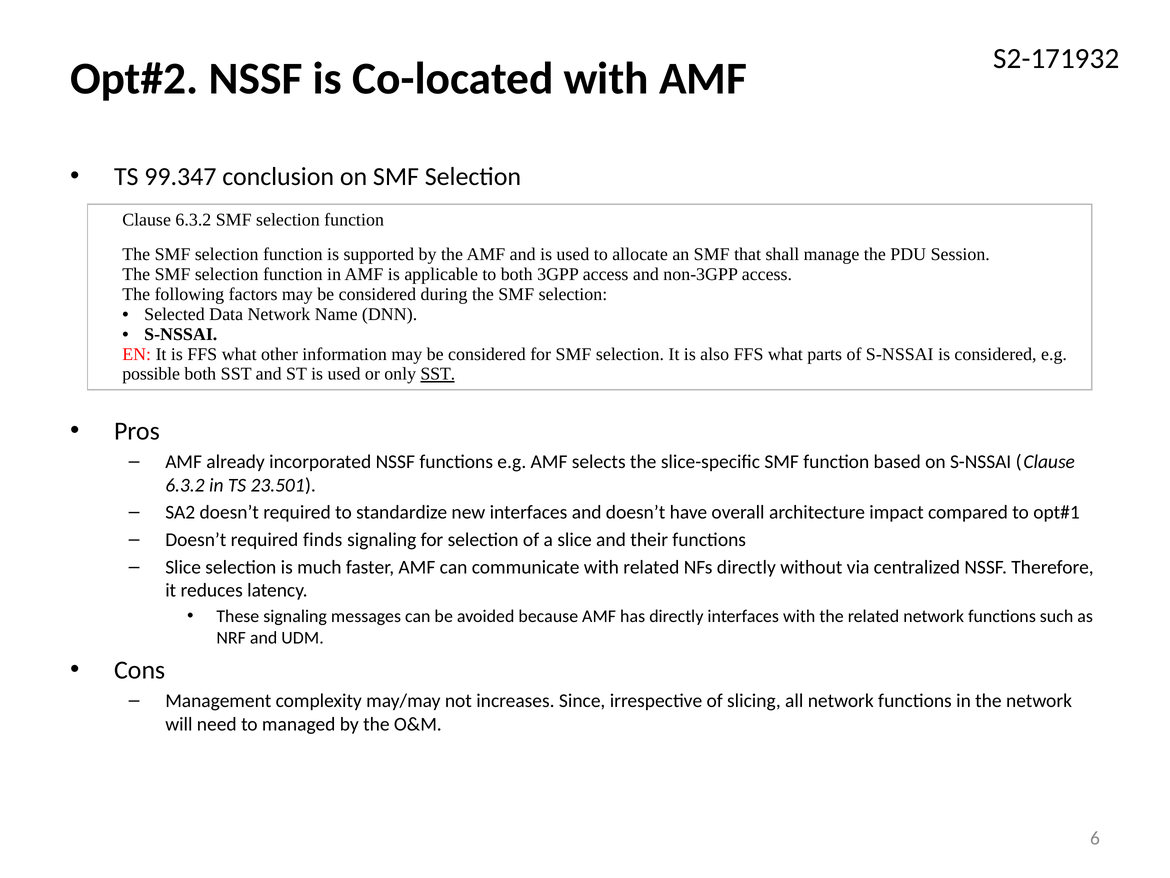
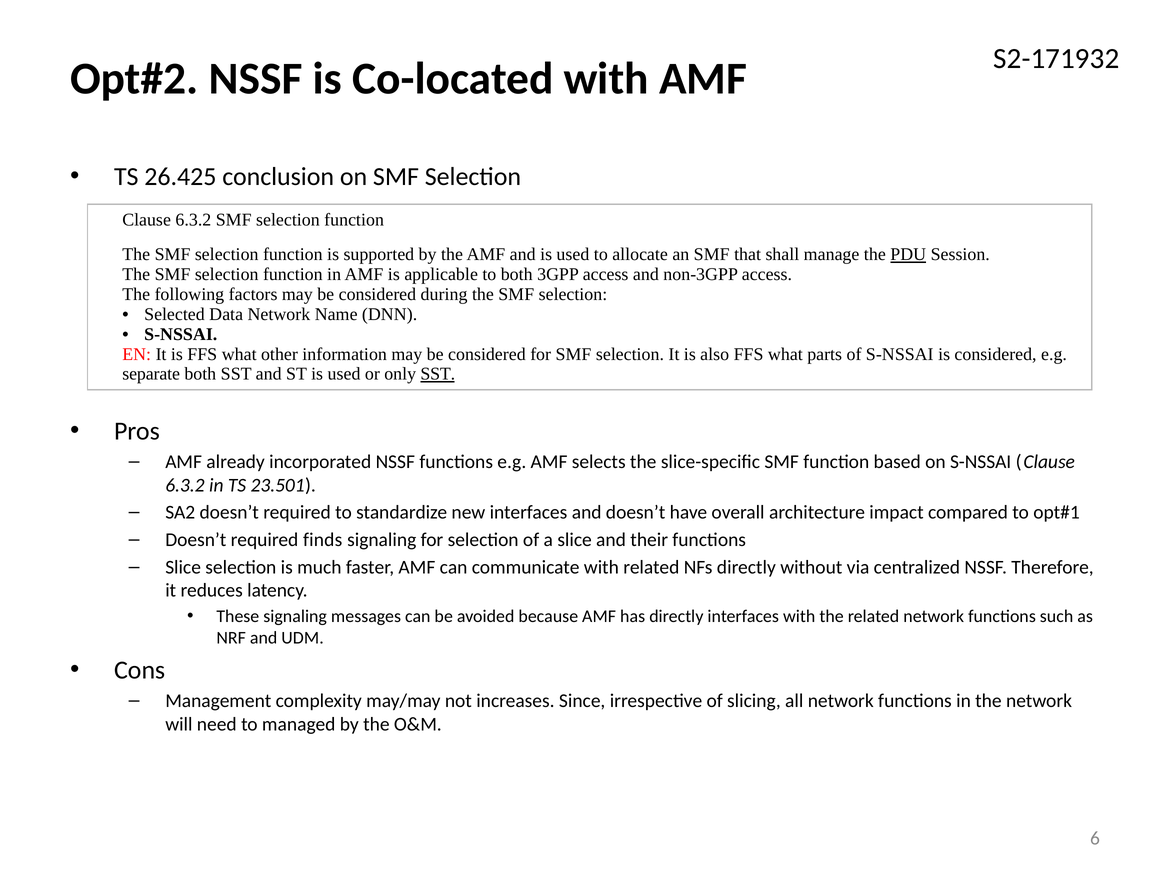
99.347: 99.347 -> 26.425 (180, 176)
PDU underline: none -> present (908, 254)
possible: possible -> separate (151, 374)
